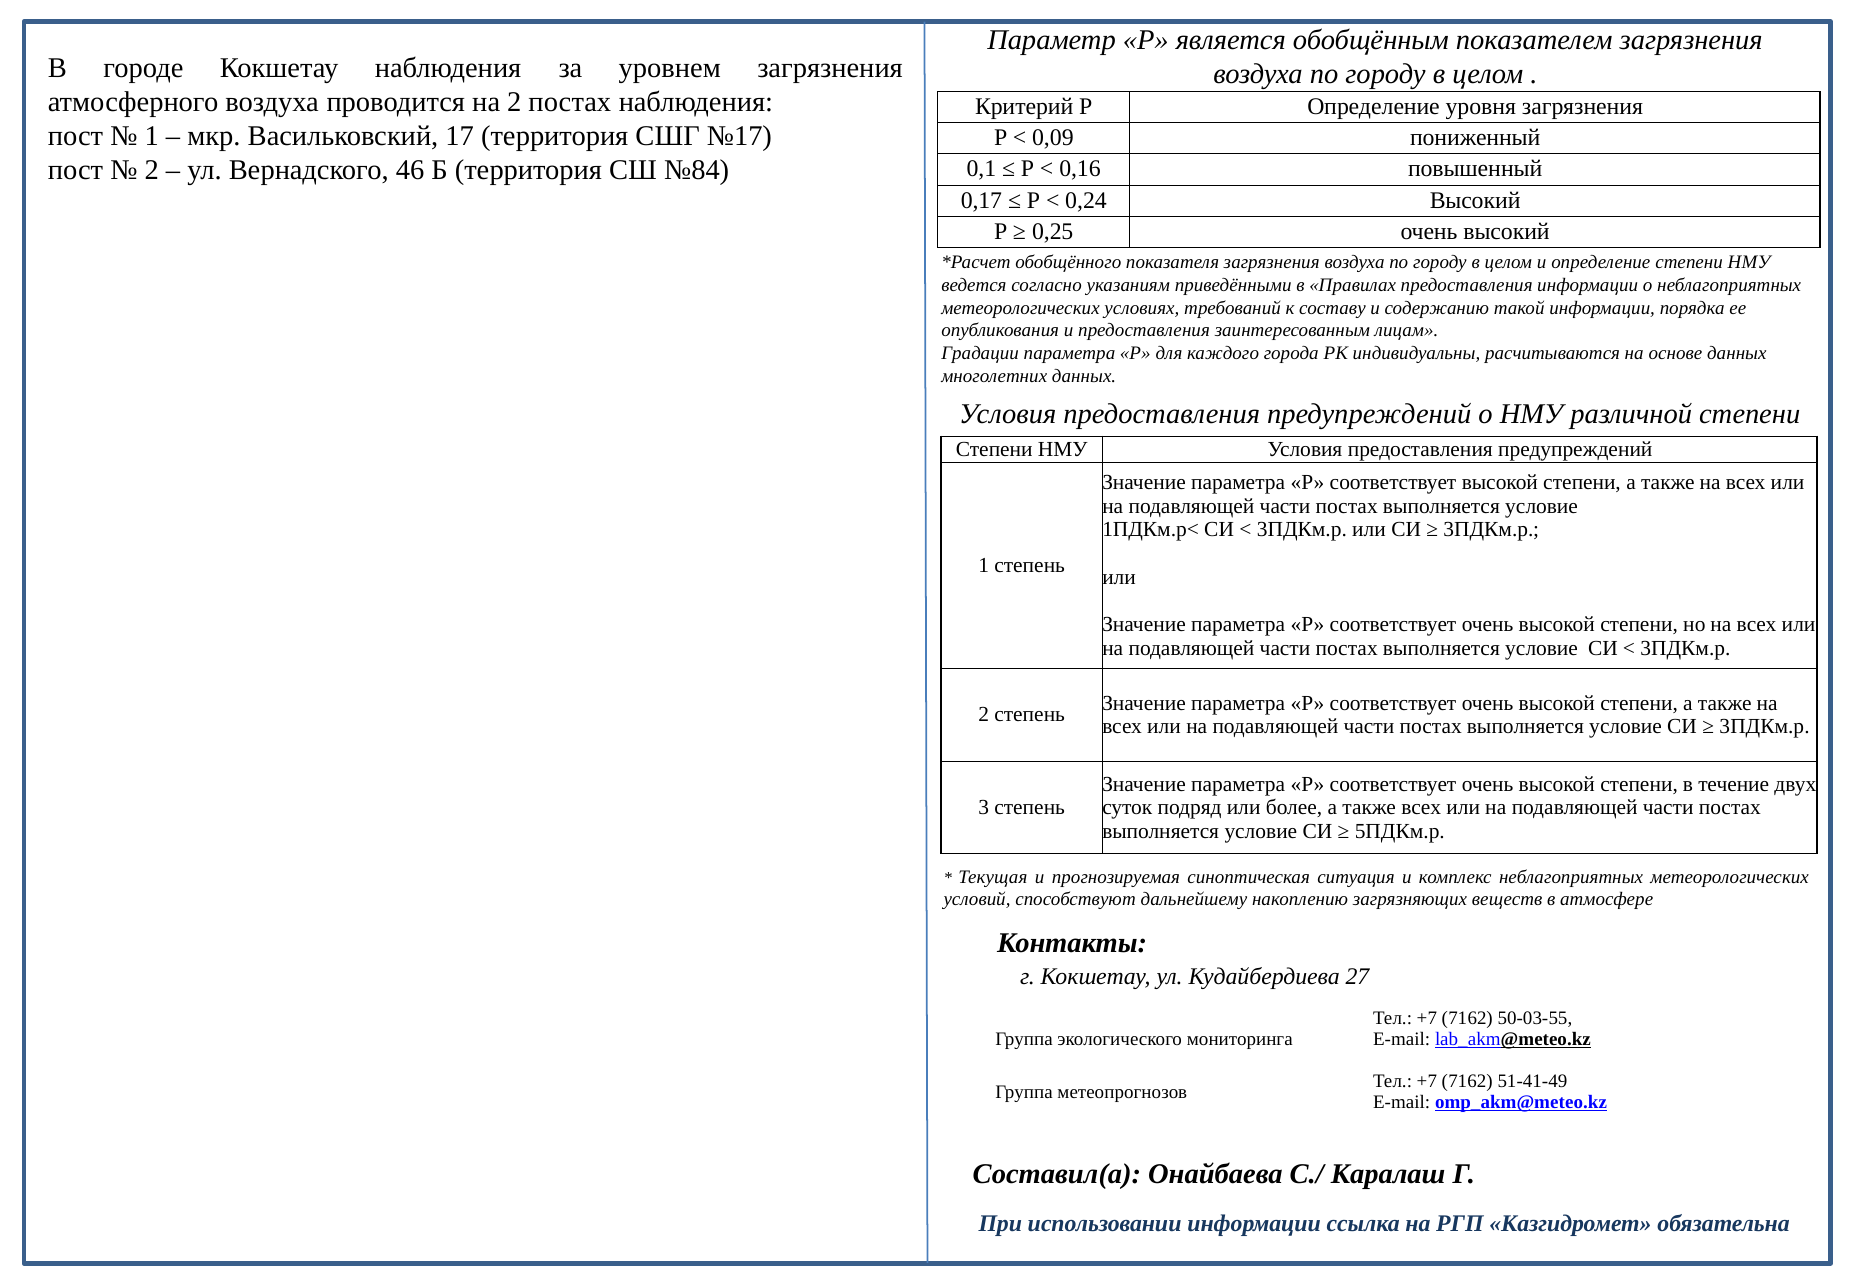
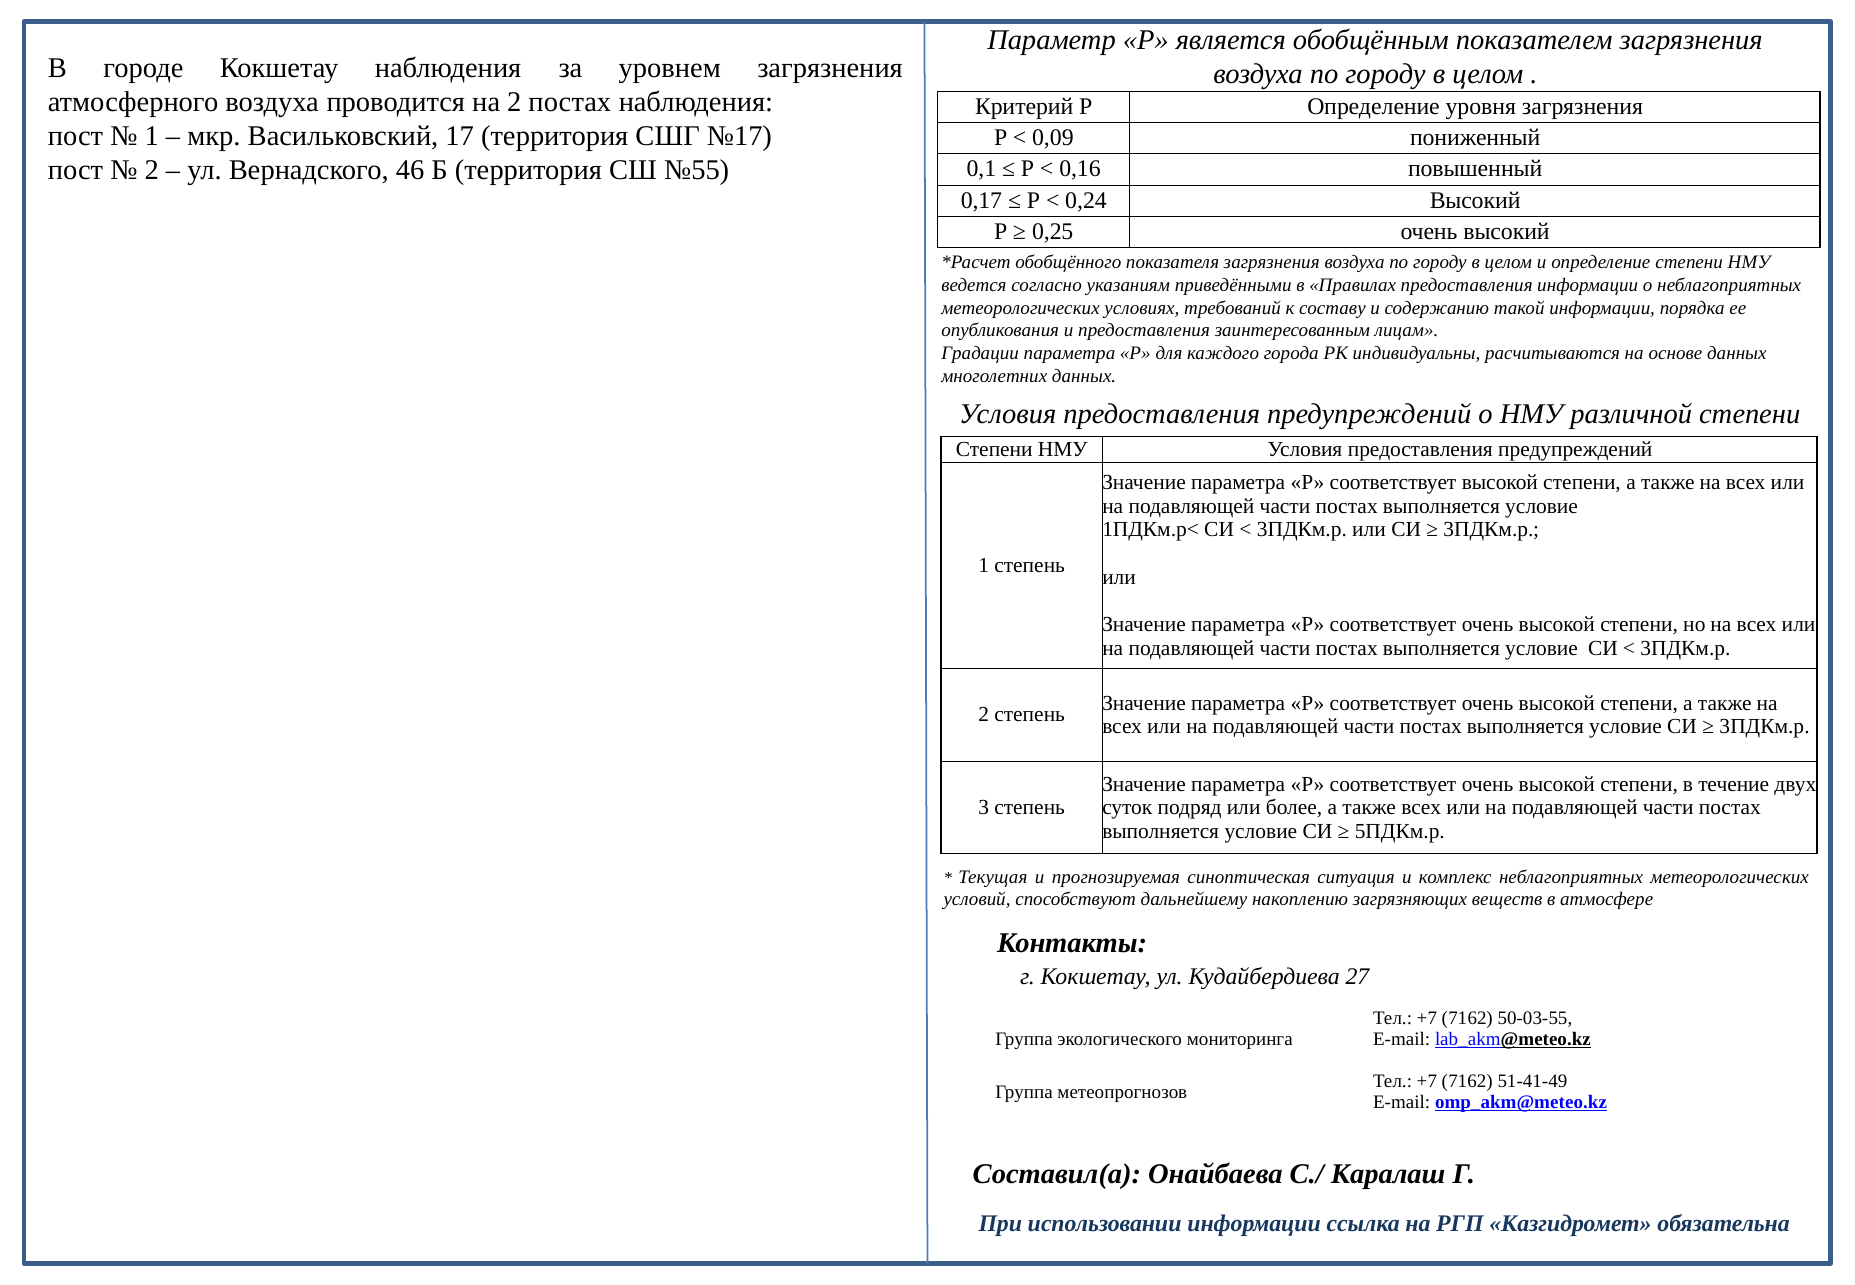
№84: №84 -> №55 (697, 170)
